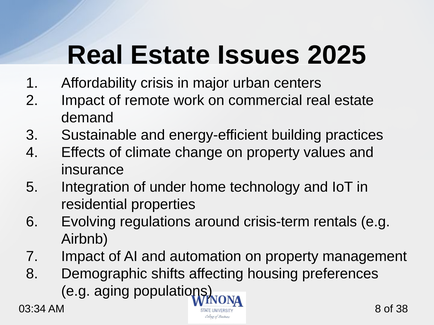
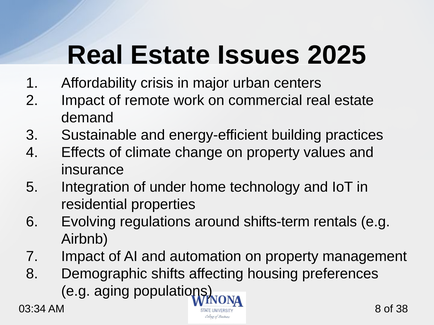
crisis-term: crisis-term -> shifts-term (277, 222)
